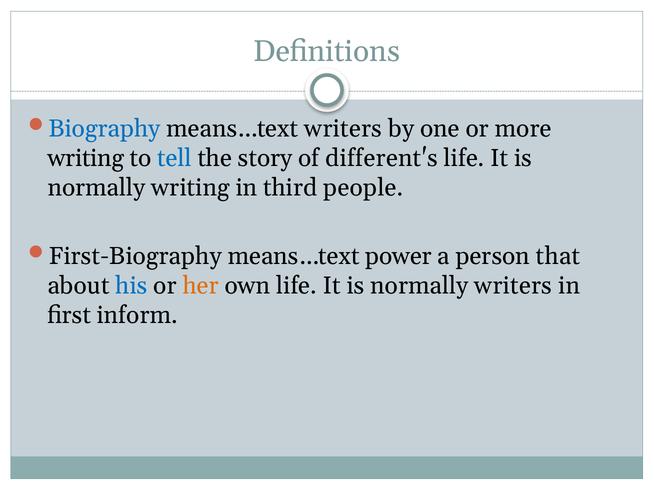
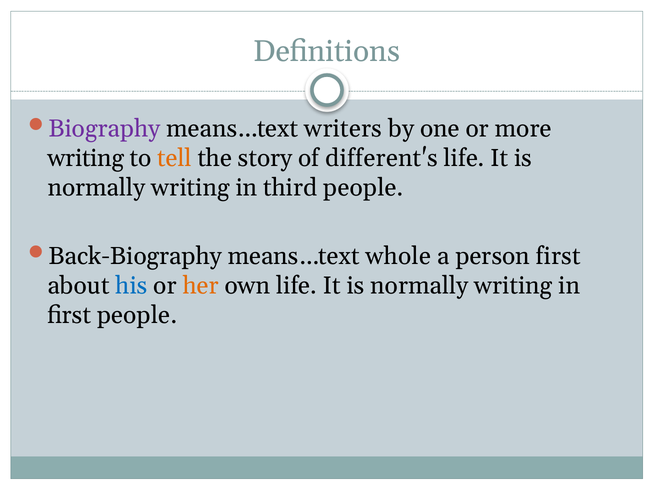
Biography colour: blue -> purple (105, 129)
tell colour: blue -> orange (175, 158)
First-Biography: First-Biography -> Back-Biography (135, 257)
power: power -> whole (398, 257)
person that: that -> first (558, 257)
writers: writers -> writing (513, 286)
first inform: inform -> people (137, 315)
